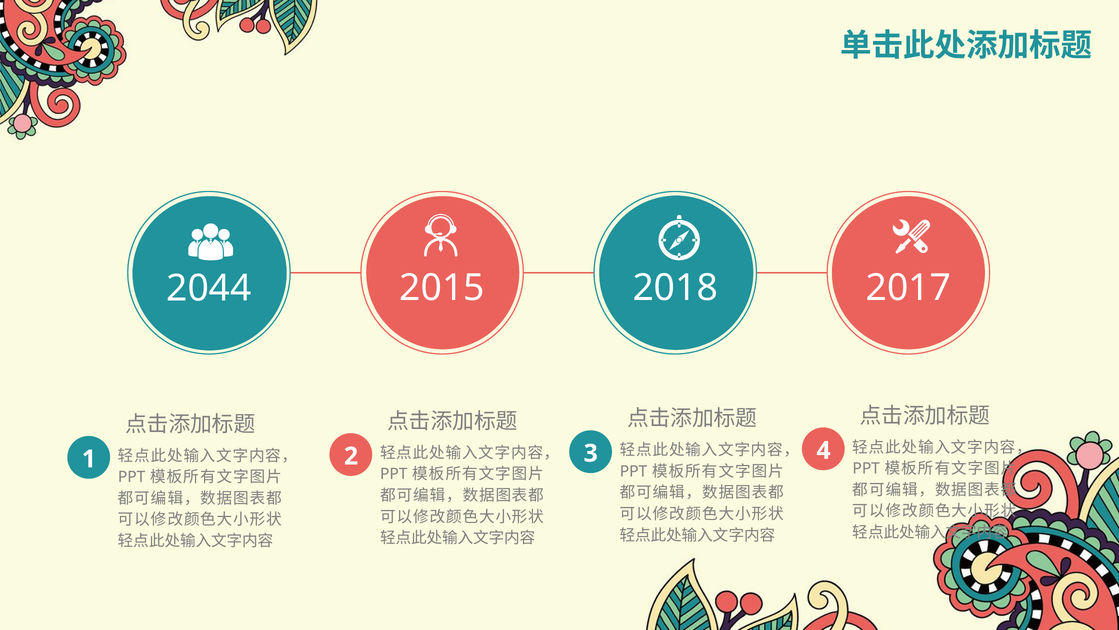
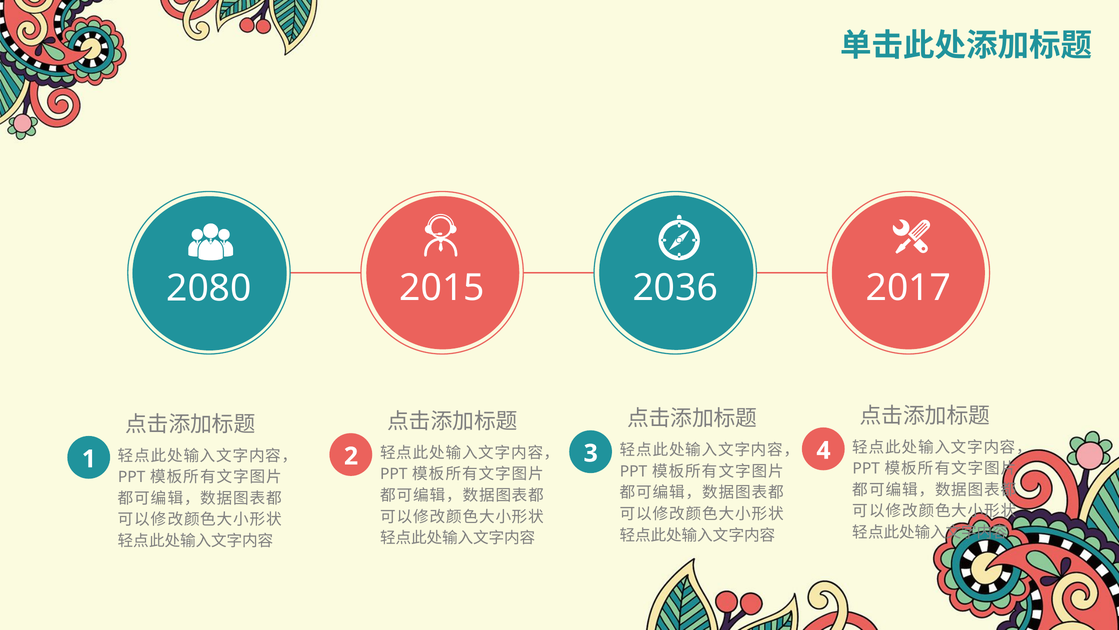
2044: 2044 -> 2080 (209, 288)
2018: 2018 -> 2036 (675, 288)
